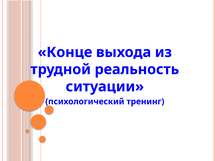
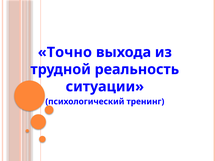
Конце: Конце -> Точно (65, 52)
